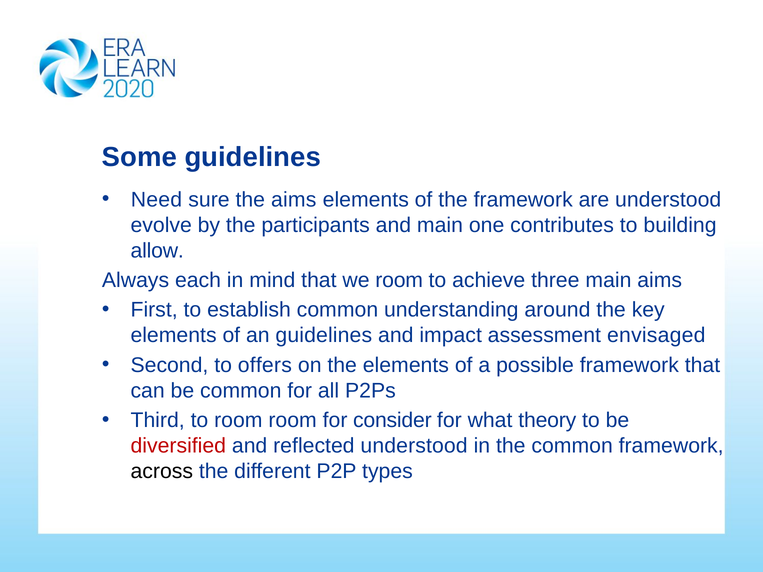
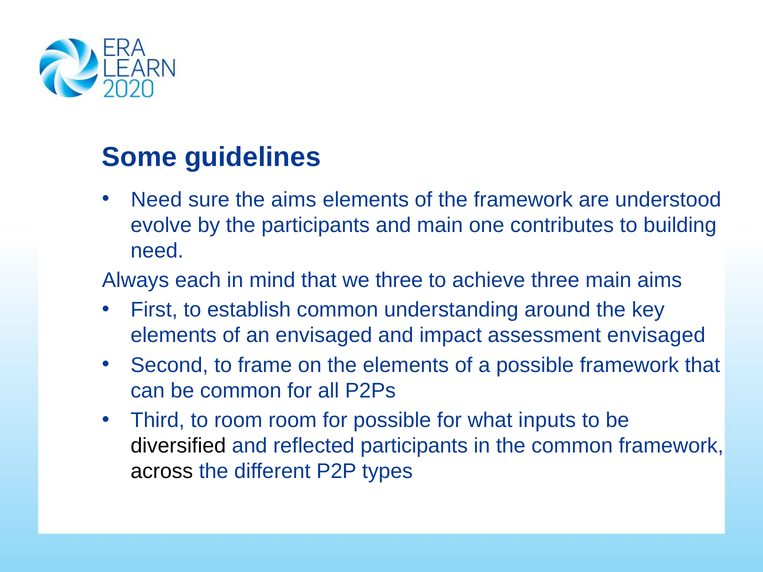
allow: allow -> need (157, 251)
we room: room -> three (399, 280)
an guidelines: guidelines -> envisaged (324, 336)
offers: offers -> frame (265, 365)
for consider: consider -> possible (392, 420)
theory: theory -> inputs (547, 420)
diversified colour: red -> black (178, 446)
reflected understood: understood -> participants (414, 446)
